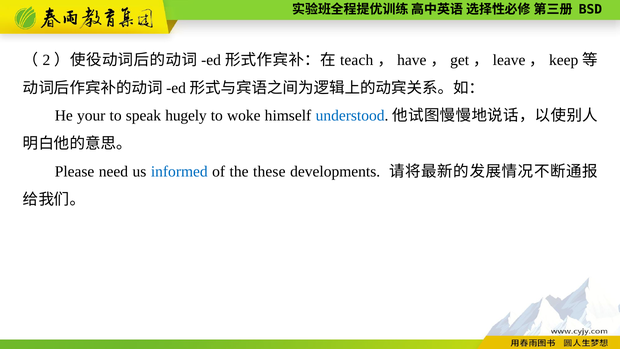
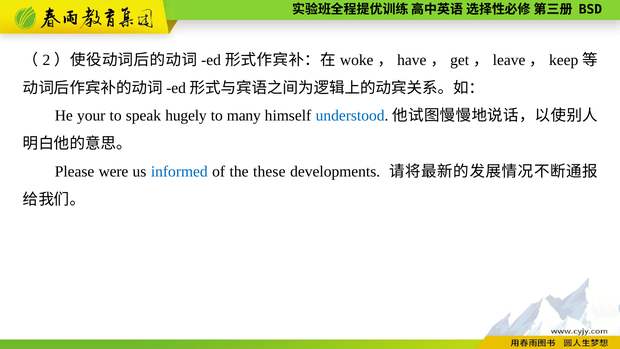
teach: teach -> woke (357, 60)
woke: woke -> many (244, 116)
need: need -> were (114, 172)
